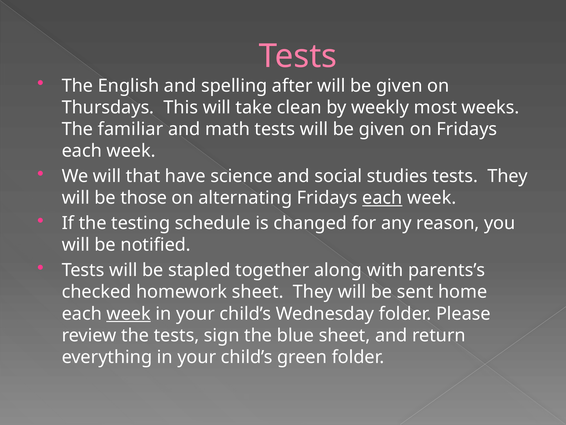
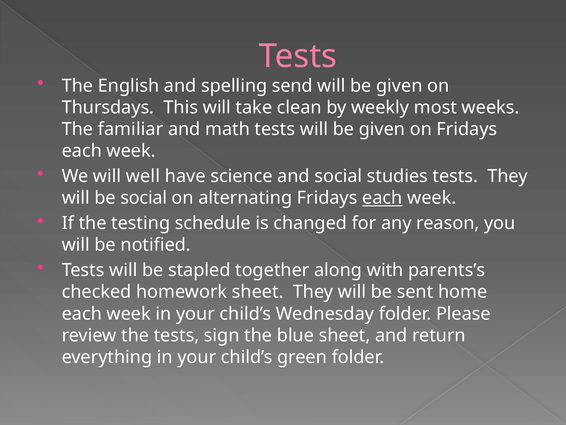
after: after -> send (292, 86)
that: that -> well (143, 176)
be those: those -> social (144, 198)
week underline: present -> none (129, 313)
